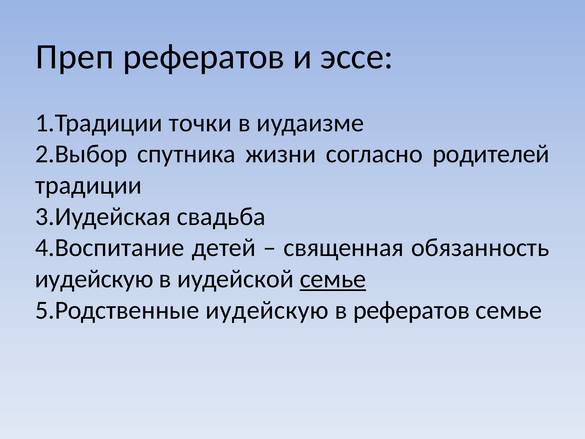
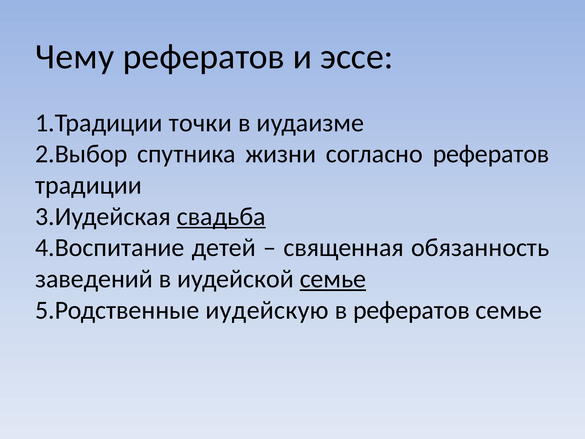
Преп: Преп -> Чему (75, 57)
согласно родителей: родителей -> рефератов (491, 154)
свадьба underline: none -> present (221, 216)
иудейскую: иудейскую -> заведений (94, 279)
